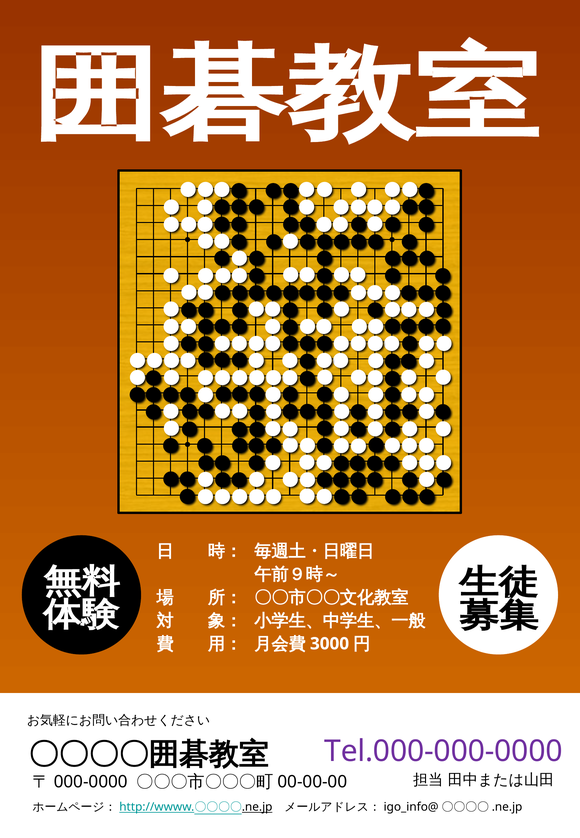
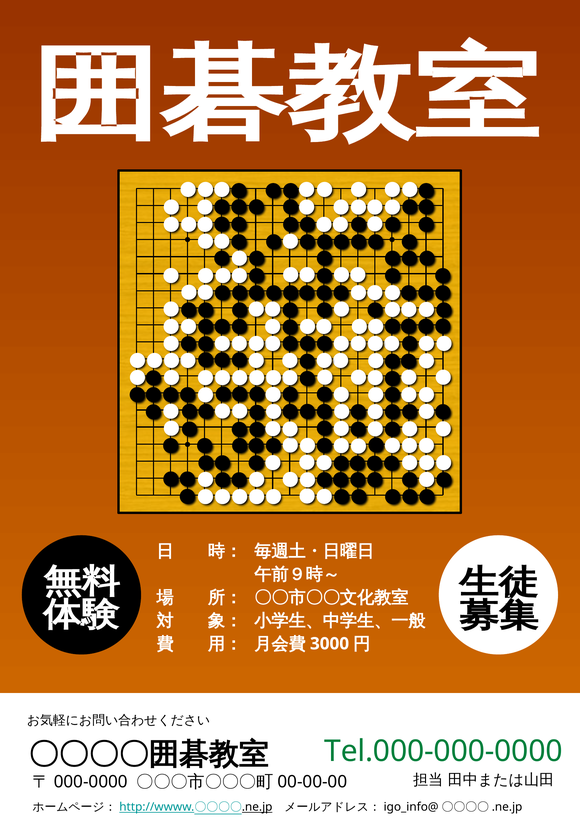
Tel.000-000-0000 colour: purple -> green (443, 751)
